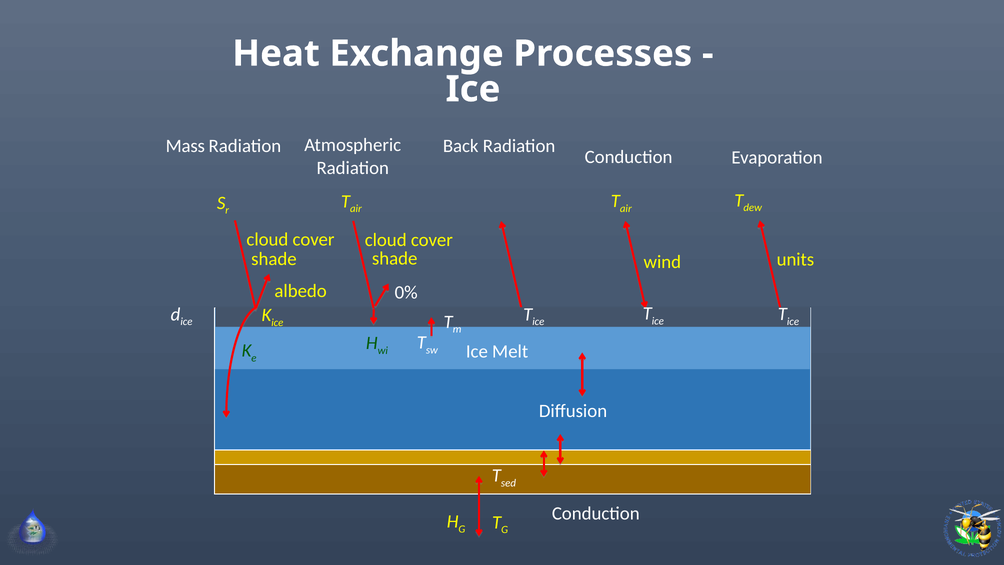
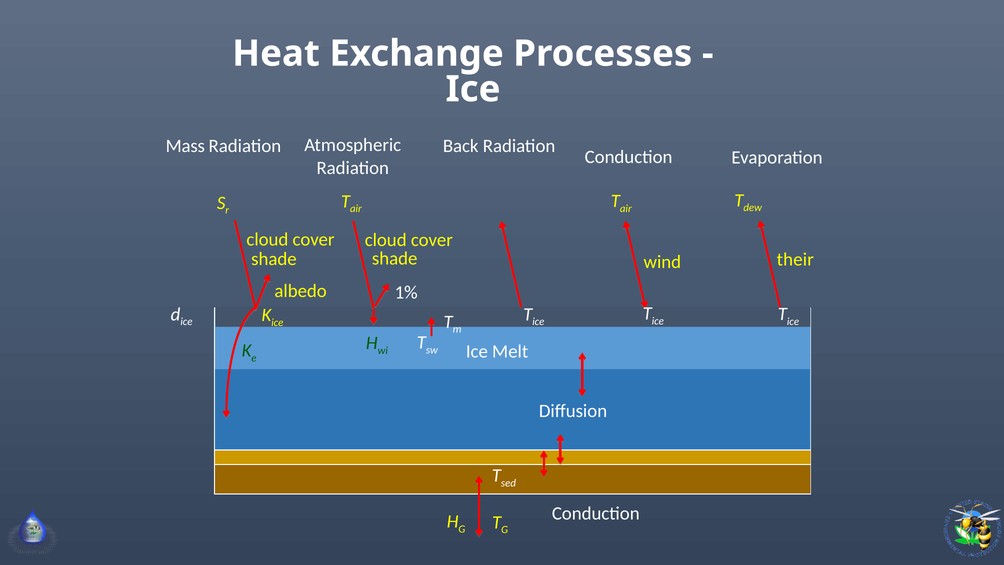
units: units -> their (795, 259)
0%: 0% -> 1% (406, 293)
